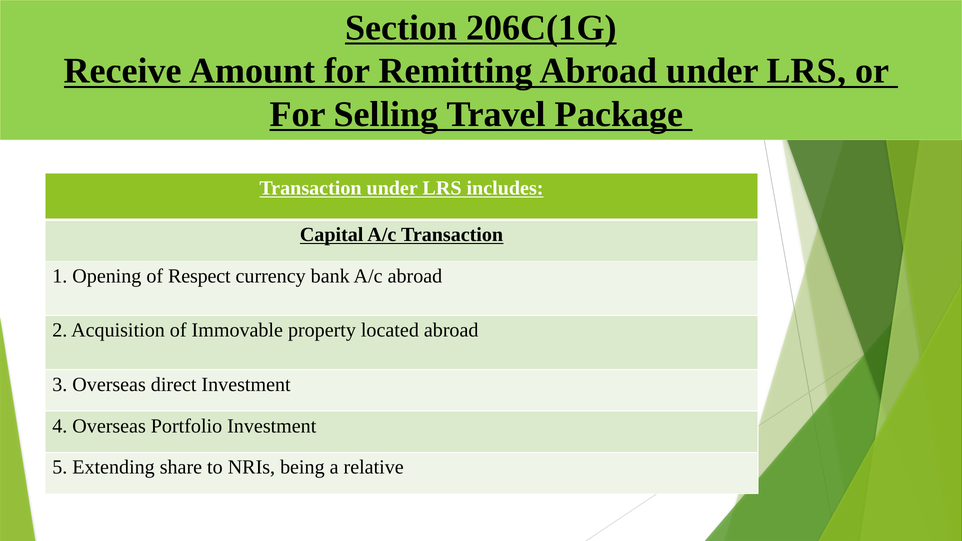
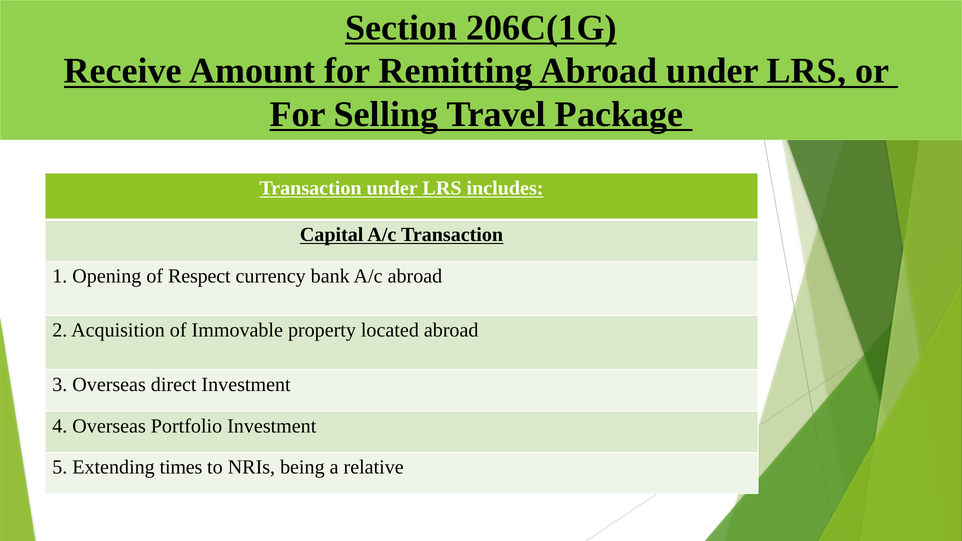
share: share -> times (181, 467)
